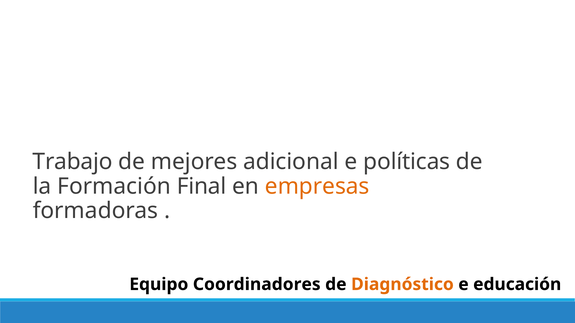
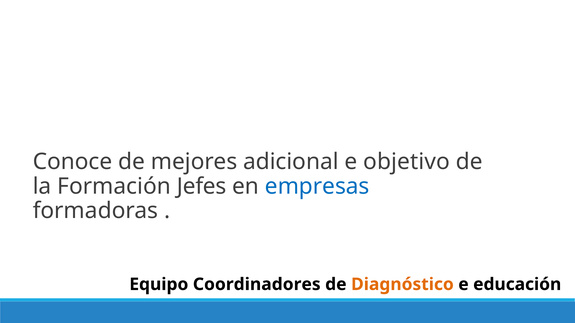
Trabajo: Trabajo -> Conoce (72, 162)
políticas: políticas -> objetivo (407, 162)
Final: Final -> Jefes (202, 186)
empresas colour: orange -> blue (317, 186)
